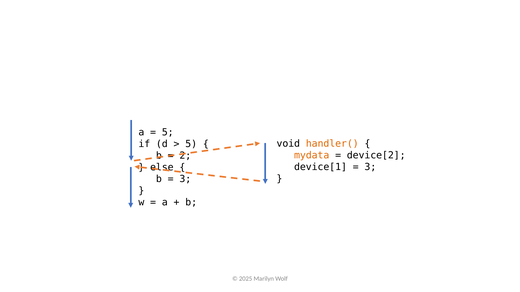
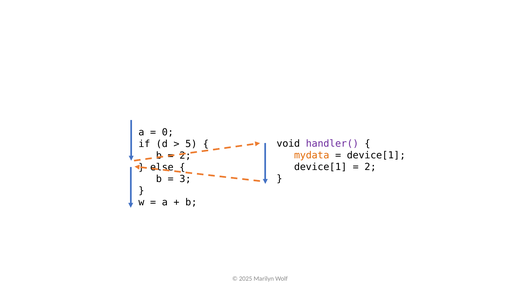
5: 5 -> 0 (168, 132)
handler( colour: orange -> purple (332, 144)
device[2: device[2 -> device[1 (376, 155)
3: 3 -> 2 (370, 167)
